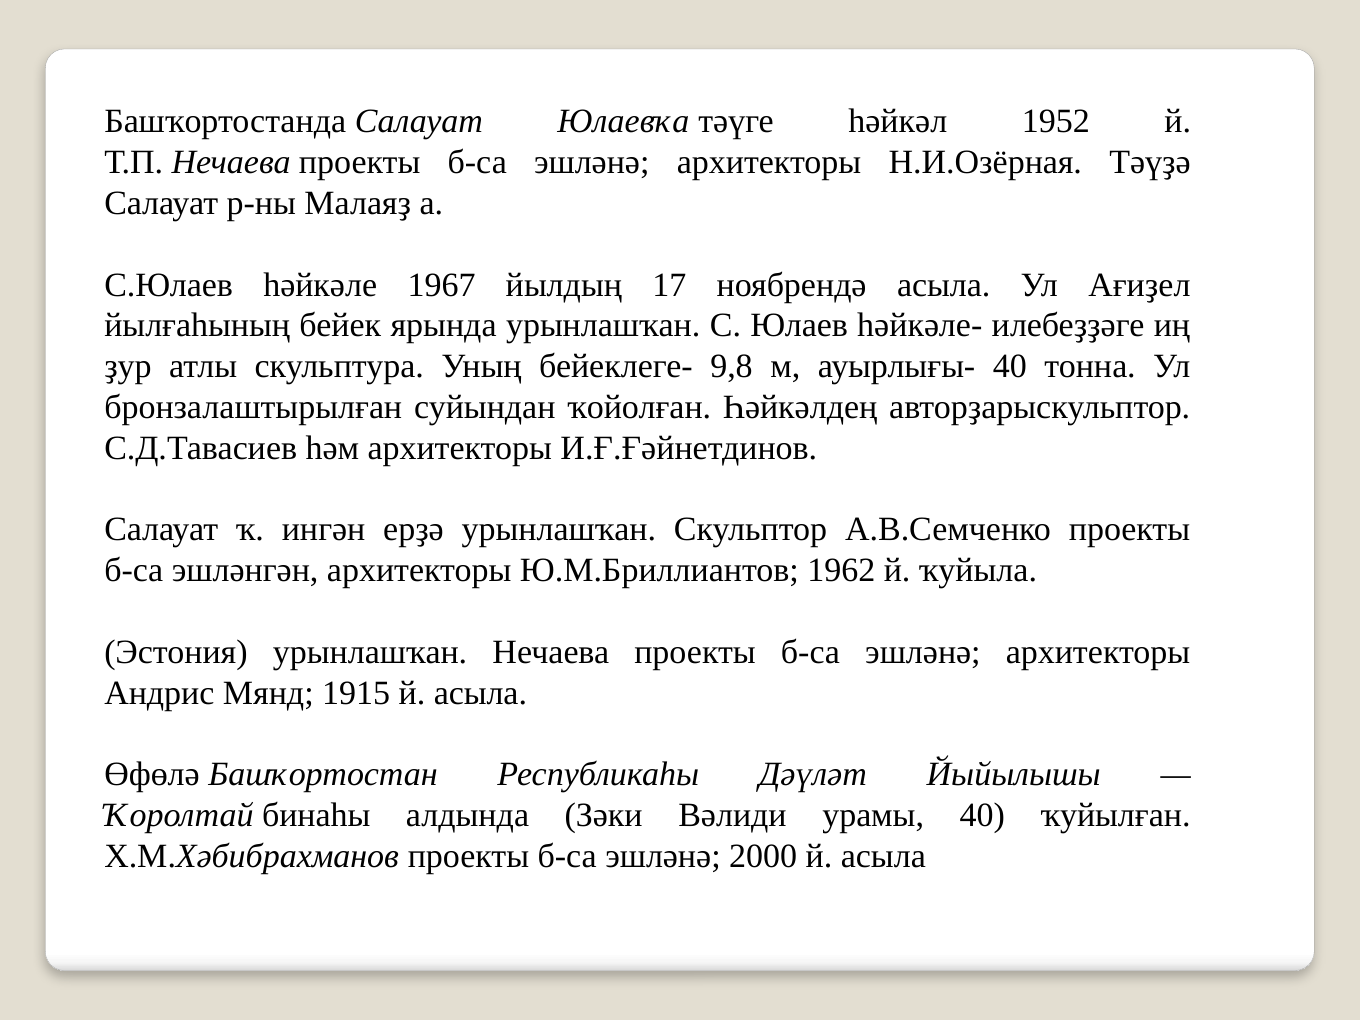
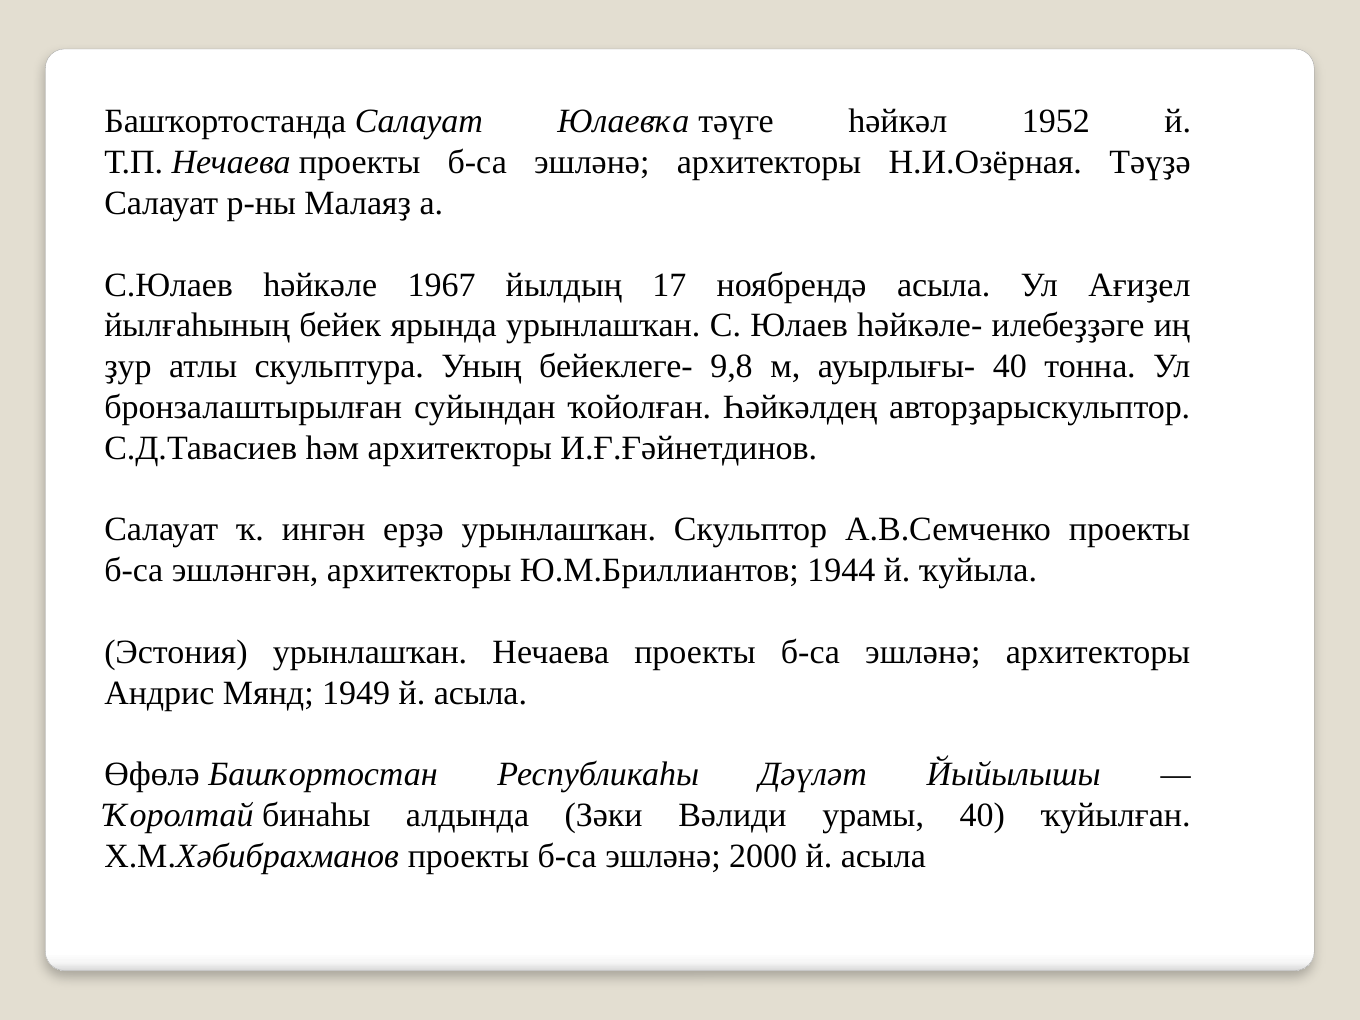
1962: 1962 -> 1944 (841, 571)
1915: 1915 -> 1949 (356, 693)
